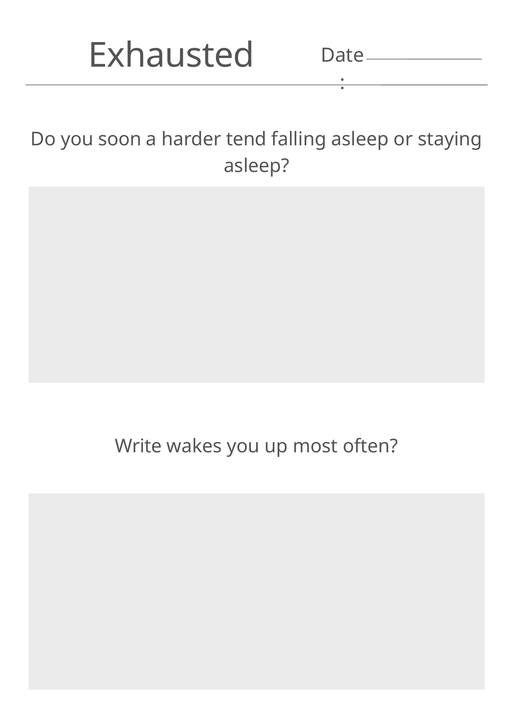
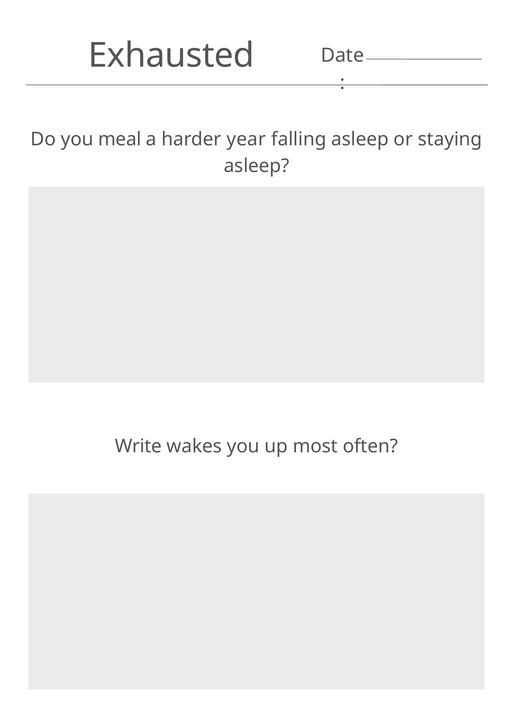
soon: soon -> meal (120, 140)
tend: tend -> year (246, 140)
